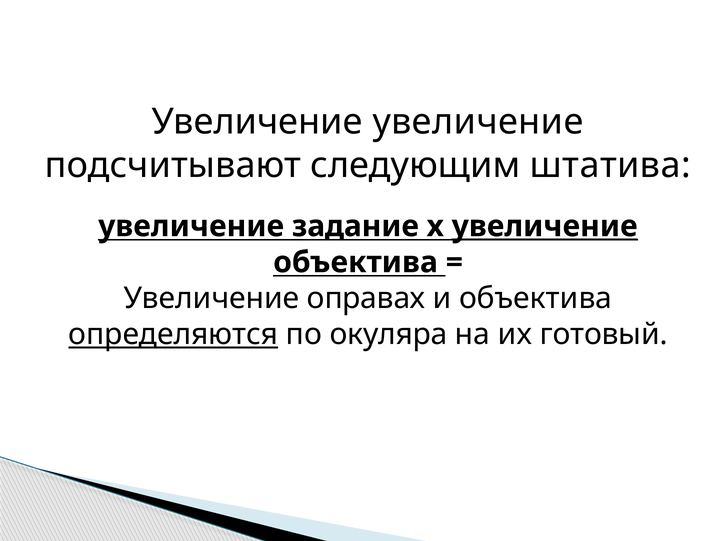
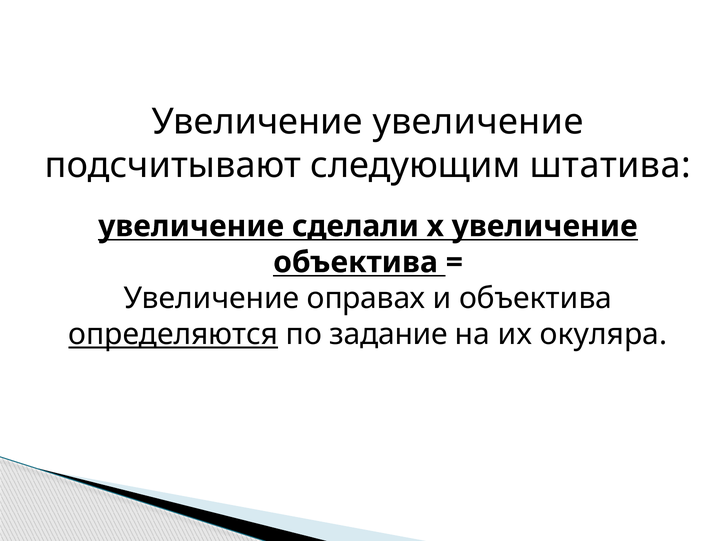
задание: задание -> сделали (355, 226)
увеличение underline: present -> none (545, 226)
окуляра: окуляра -> задание (389, 335)
готовый: готовый -> окуляра (604, 335)
